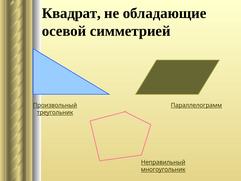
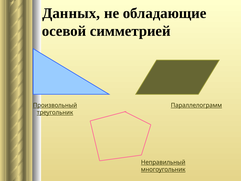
Квадрат: Квадрат -> Данных (71, 13)
